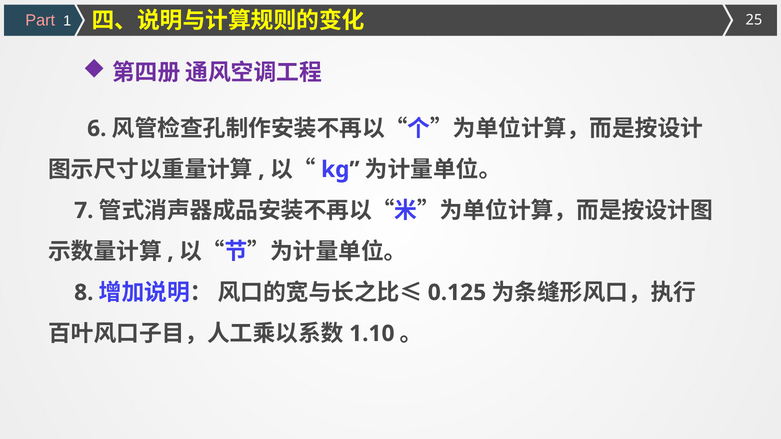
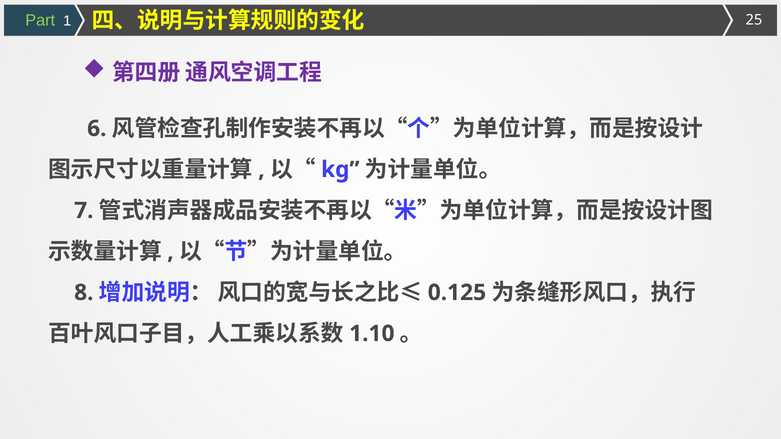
Part colour: pink -> light green (40, 21)
